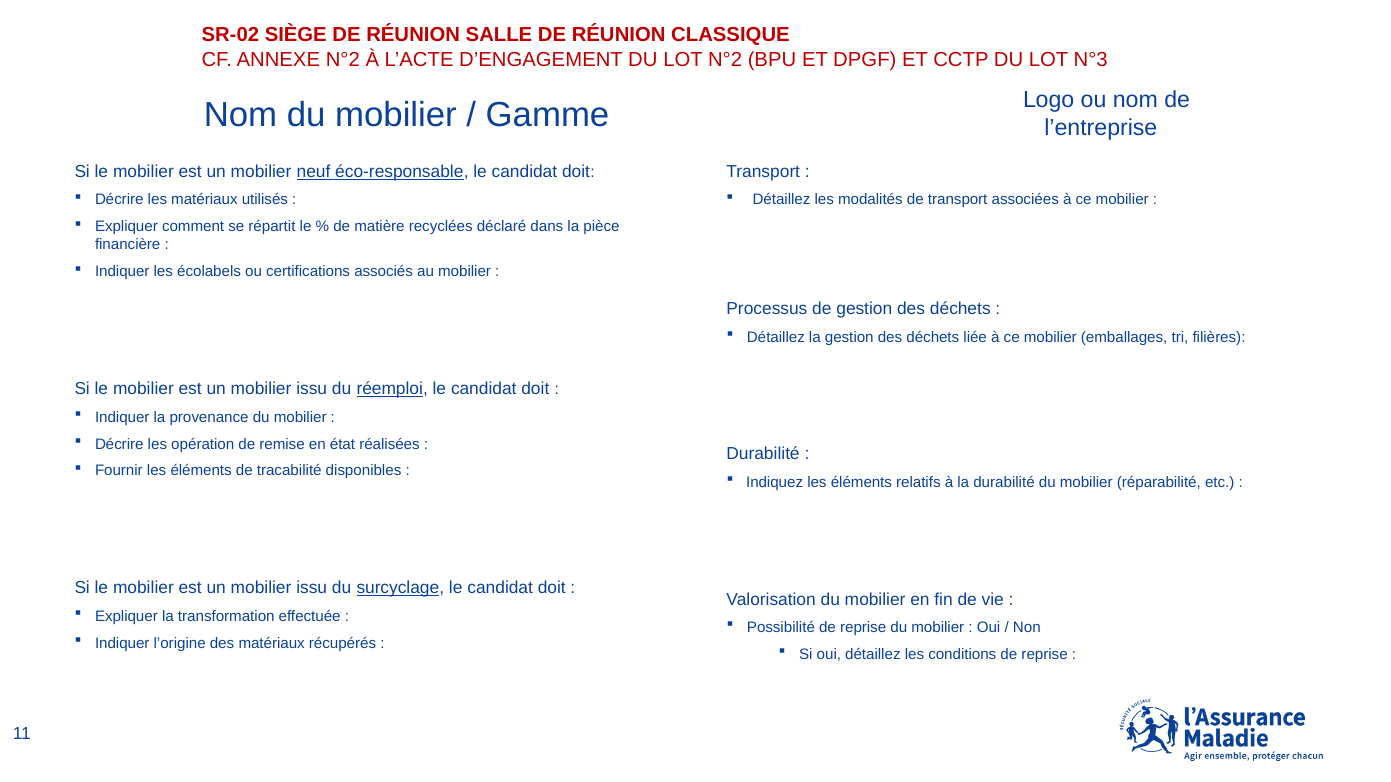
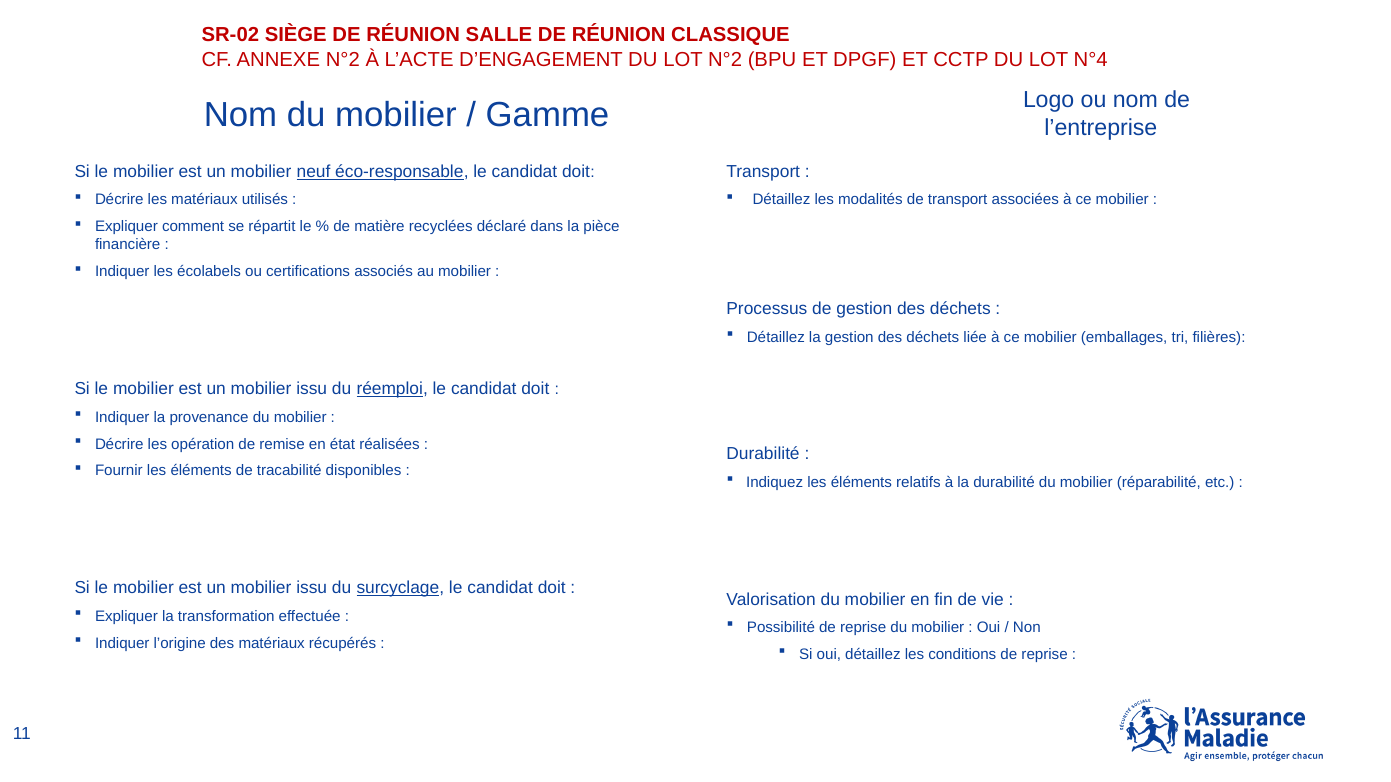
N°3: N°3 -> N°4 (1091, 60)
